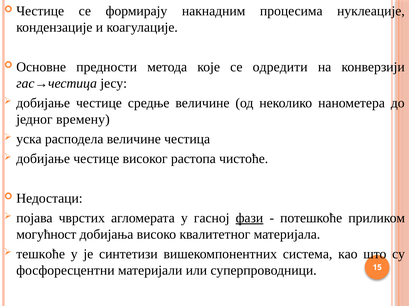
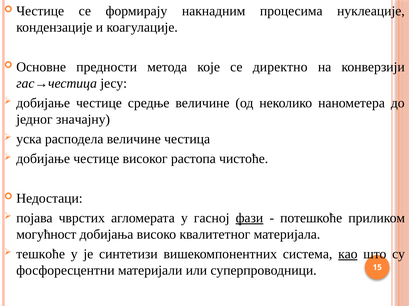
одредити: одредити -> директно (280, 67)
времену: времену -> значајну (83, 120)
као underline: none -> present (348, 255)
